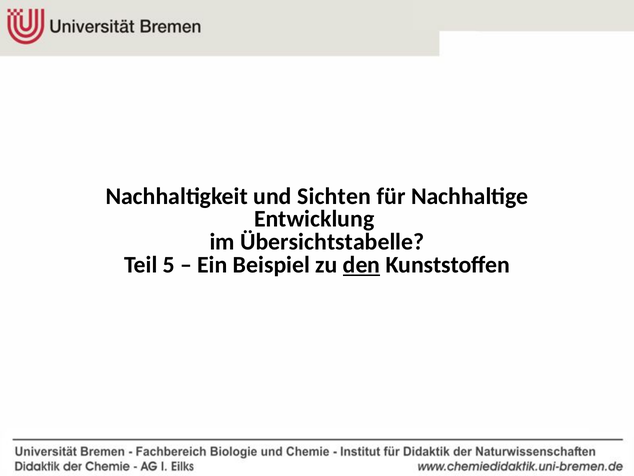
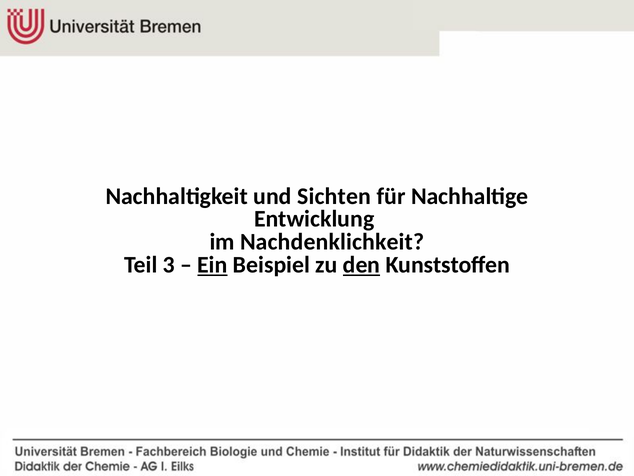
Übersichtstabelle: Übersichtstabelle -> Nachdenklichkeit (332, 242)
5: 5 -> 3 (169, 265)
Ein underline: none -> present (212, 265)
